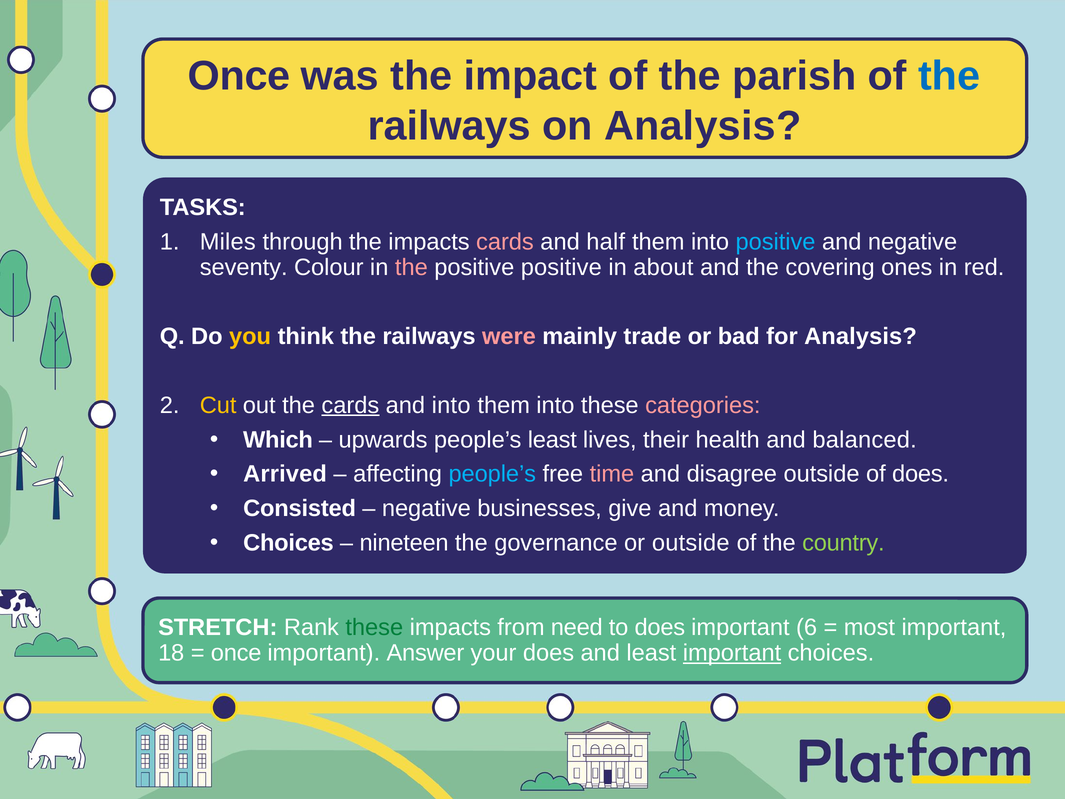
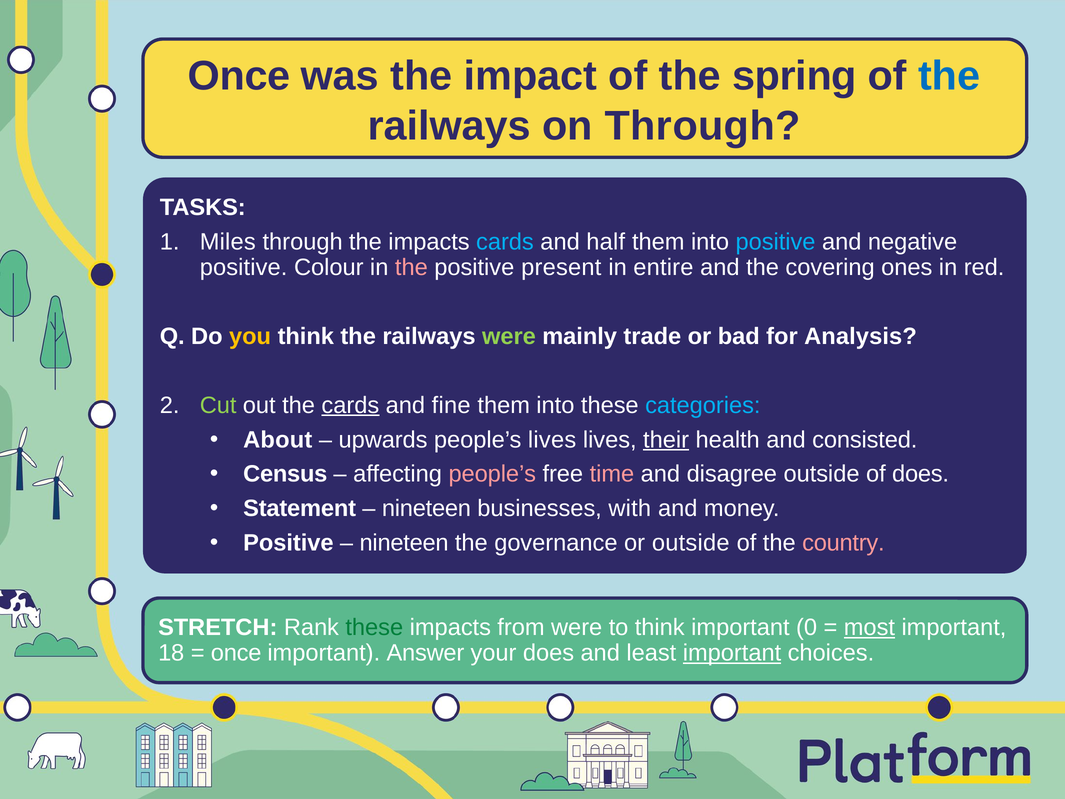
parish: parish -> spring (794, 76)
on Analysis: Analysis -> Through (703, 126)
cards colour: pink -> light blue (505, 242)
seventy: seventy -> positive (244, 267)
positive positive: positive -> present (561, 267)
about: about -> entire (663, 267)
were colour: pink -> light green (509, 336)
Cut colour: yellow -> light green (218, 405)
and into: into -> fine (451, 405)
categories colour: pink -> light blue (703, 405)
Which: Which -> About (278, 440)
people’s least: least -> lives (552, 440)
their underline: none -> present (666, 440)
balanced: balanced -> consisted (865, 440)
Arrived: Arrived -> Census (285, 474)
people’s colour: light blue -> pink (492, 474)
Consisted: Consisted -> Statement (300, 508)
negative: negative -> nineteen (426, 508)
give: give -> with (630, 508)
Choices: Choices -> Positive (288, 543)
country colour: light green -> pink (843, 543)
from need: need -> were (577, 627)
to does: does -> think (660, 627)
6: 6 -> 0 (807, 627)
most underline: none -> present (869, 627)
